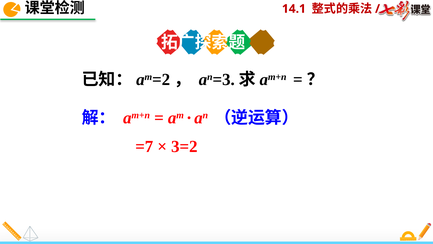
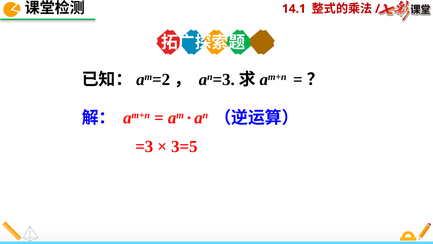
=7: =7 -> =3 (144, 146)
3=2: 3=2 -> 3=5 (184, 146)
